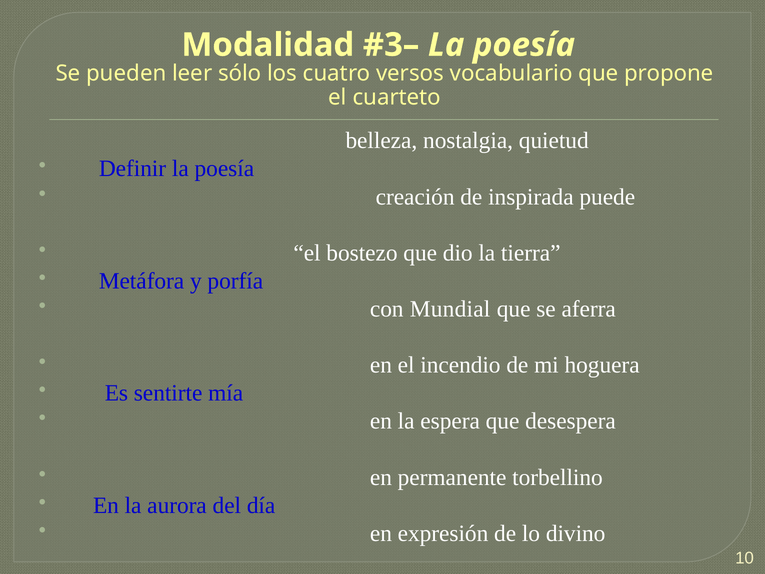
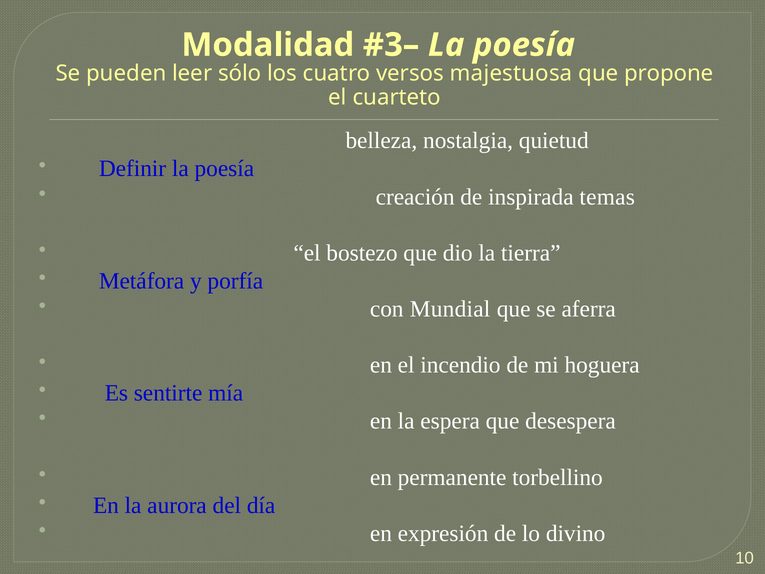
vocabulario: vocabulario -> majestuosa (511, 73)
puede: puede -> temas (607, 197)
